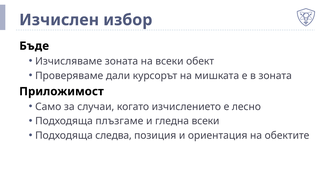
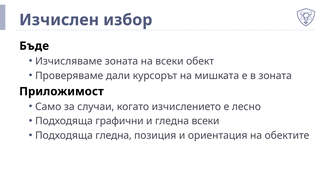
плъзгаме: плъзгаме -> графични (119, 121)
Подходяща следва: следва -> гледна (114, 136)
